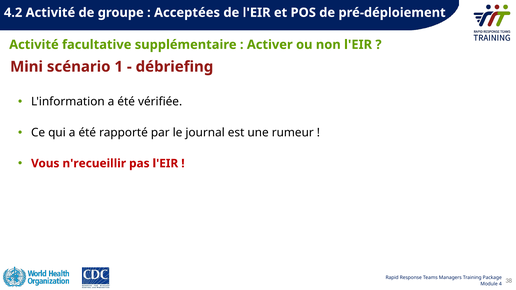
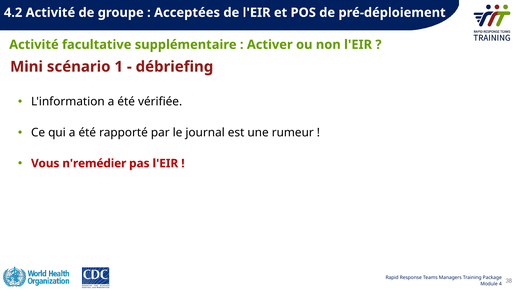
n'recueillir: n'recueillir -> n'remédier (94, 164)
